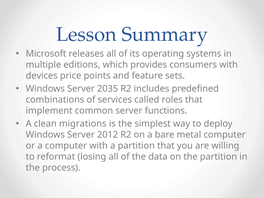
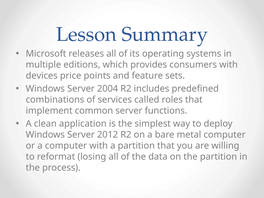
2035: 2035 -> 2004 (108, 89)
migrations: migrations -> application (83, 124)
